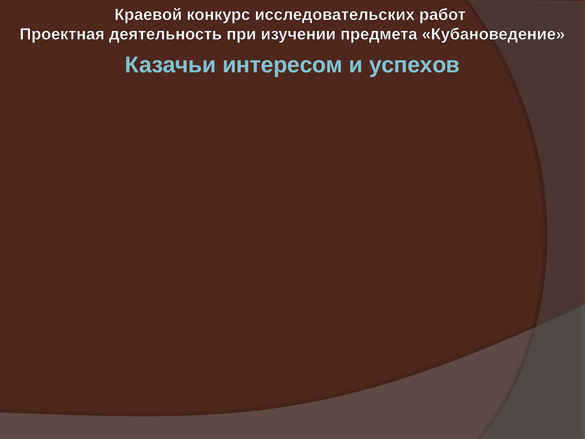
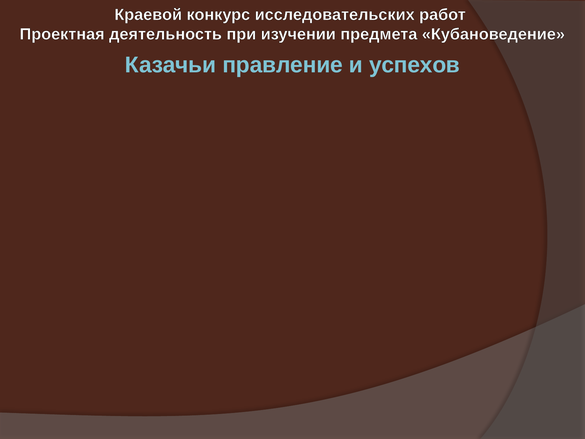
интересом: интересом -> правление (283, 65)
